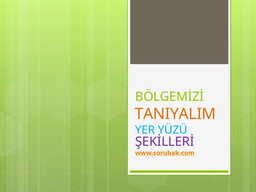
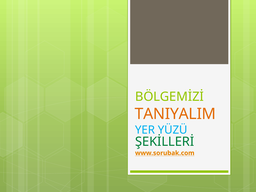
ŞEKİLLERİ colour: purple -> green (165, 142)
